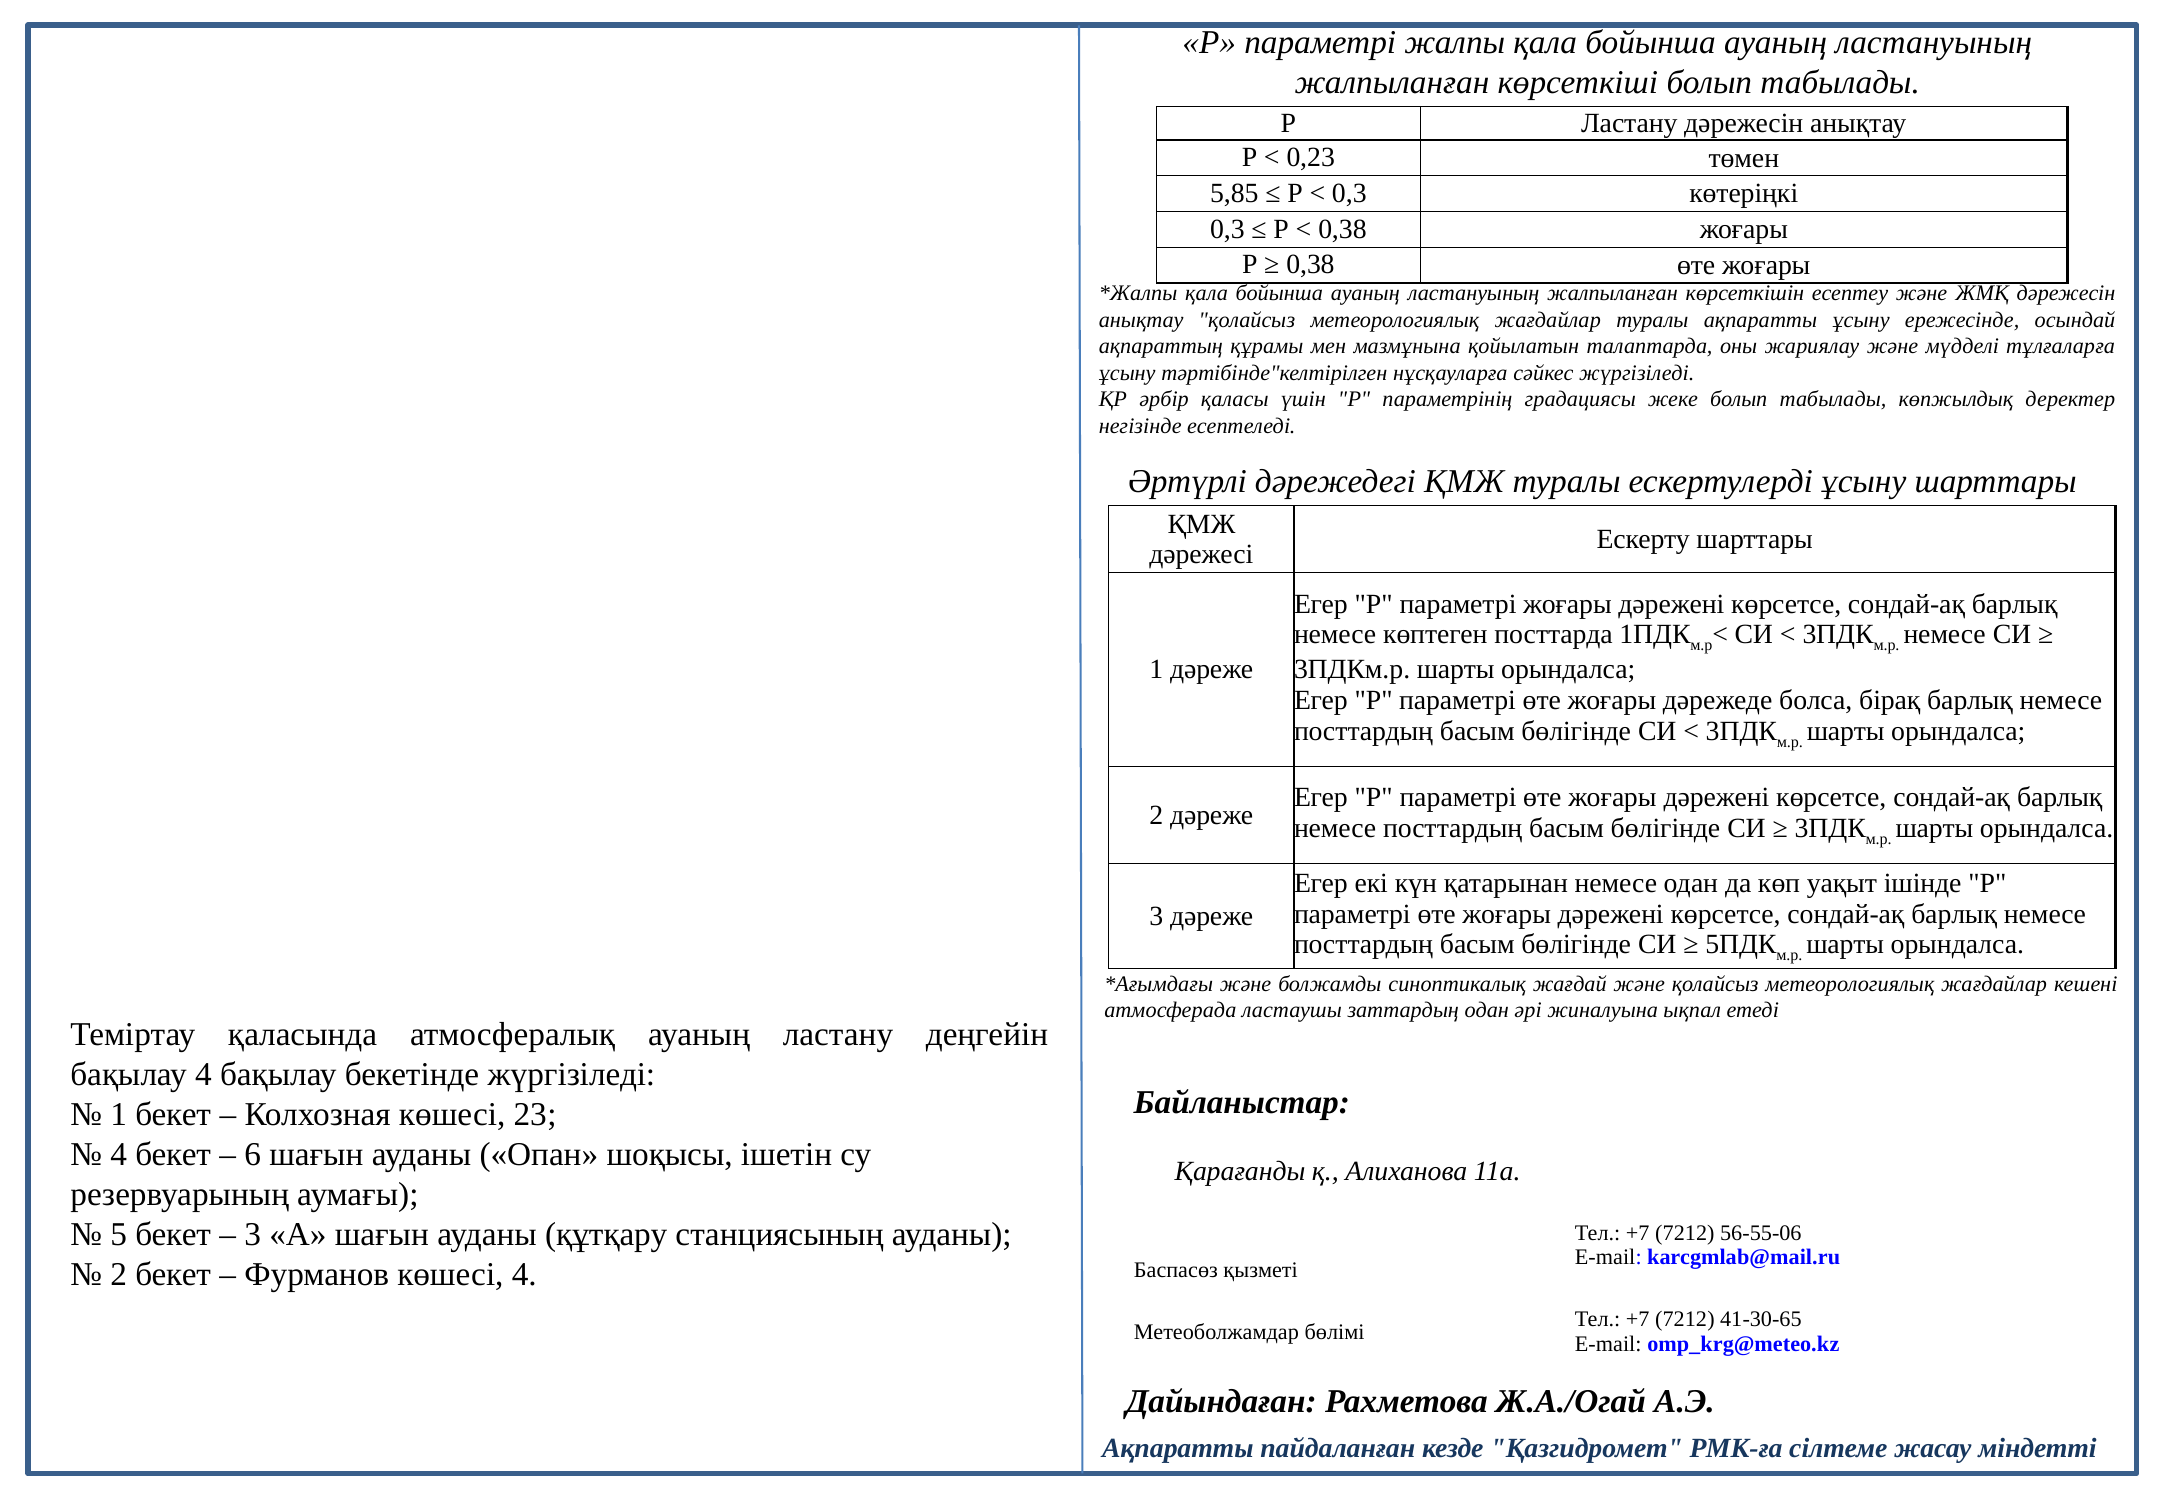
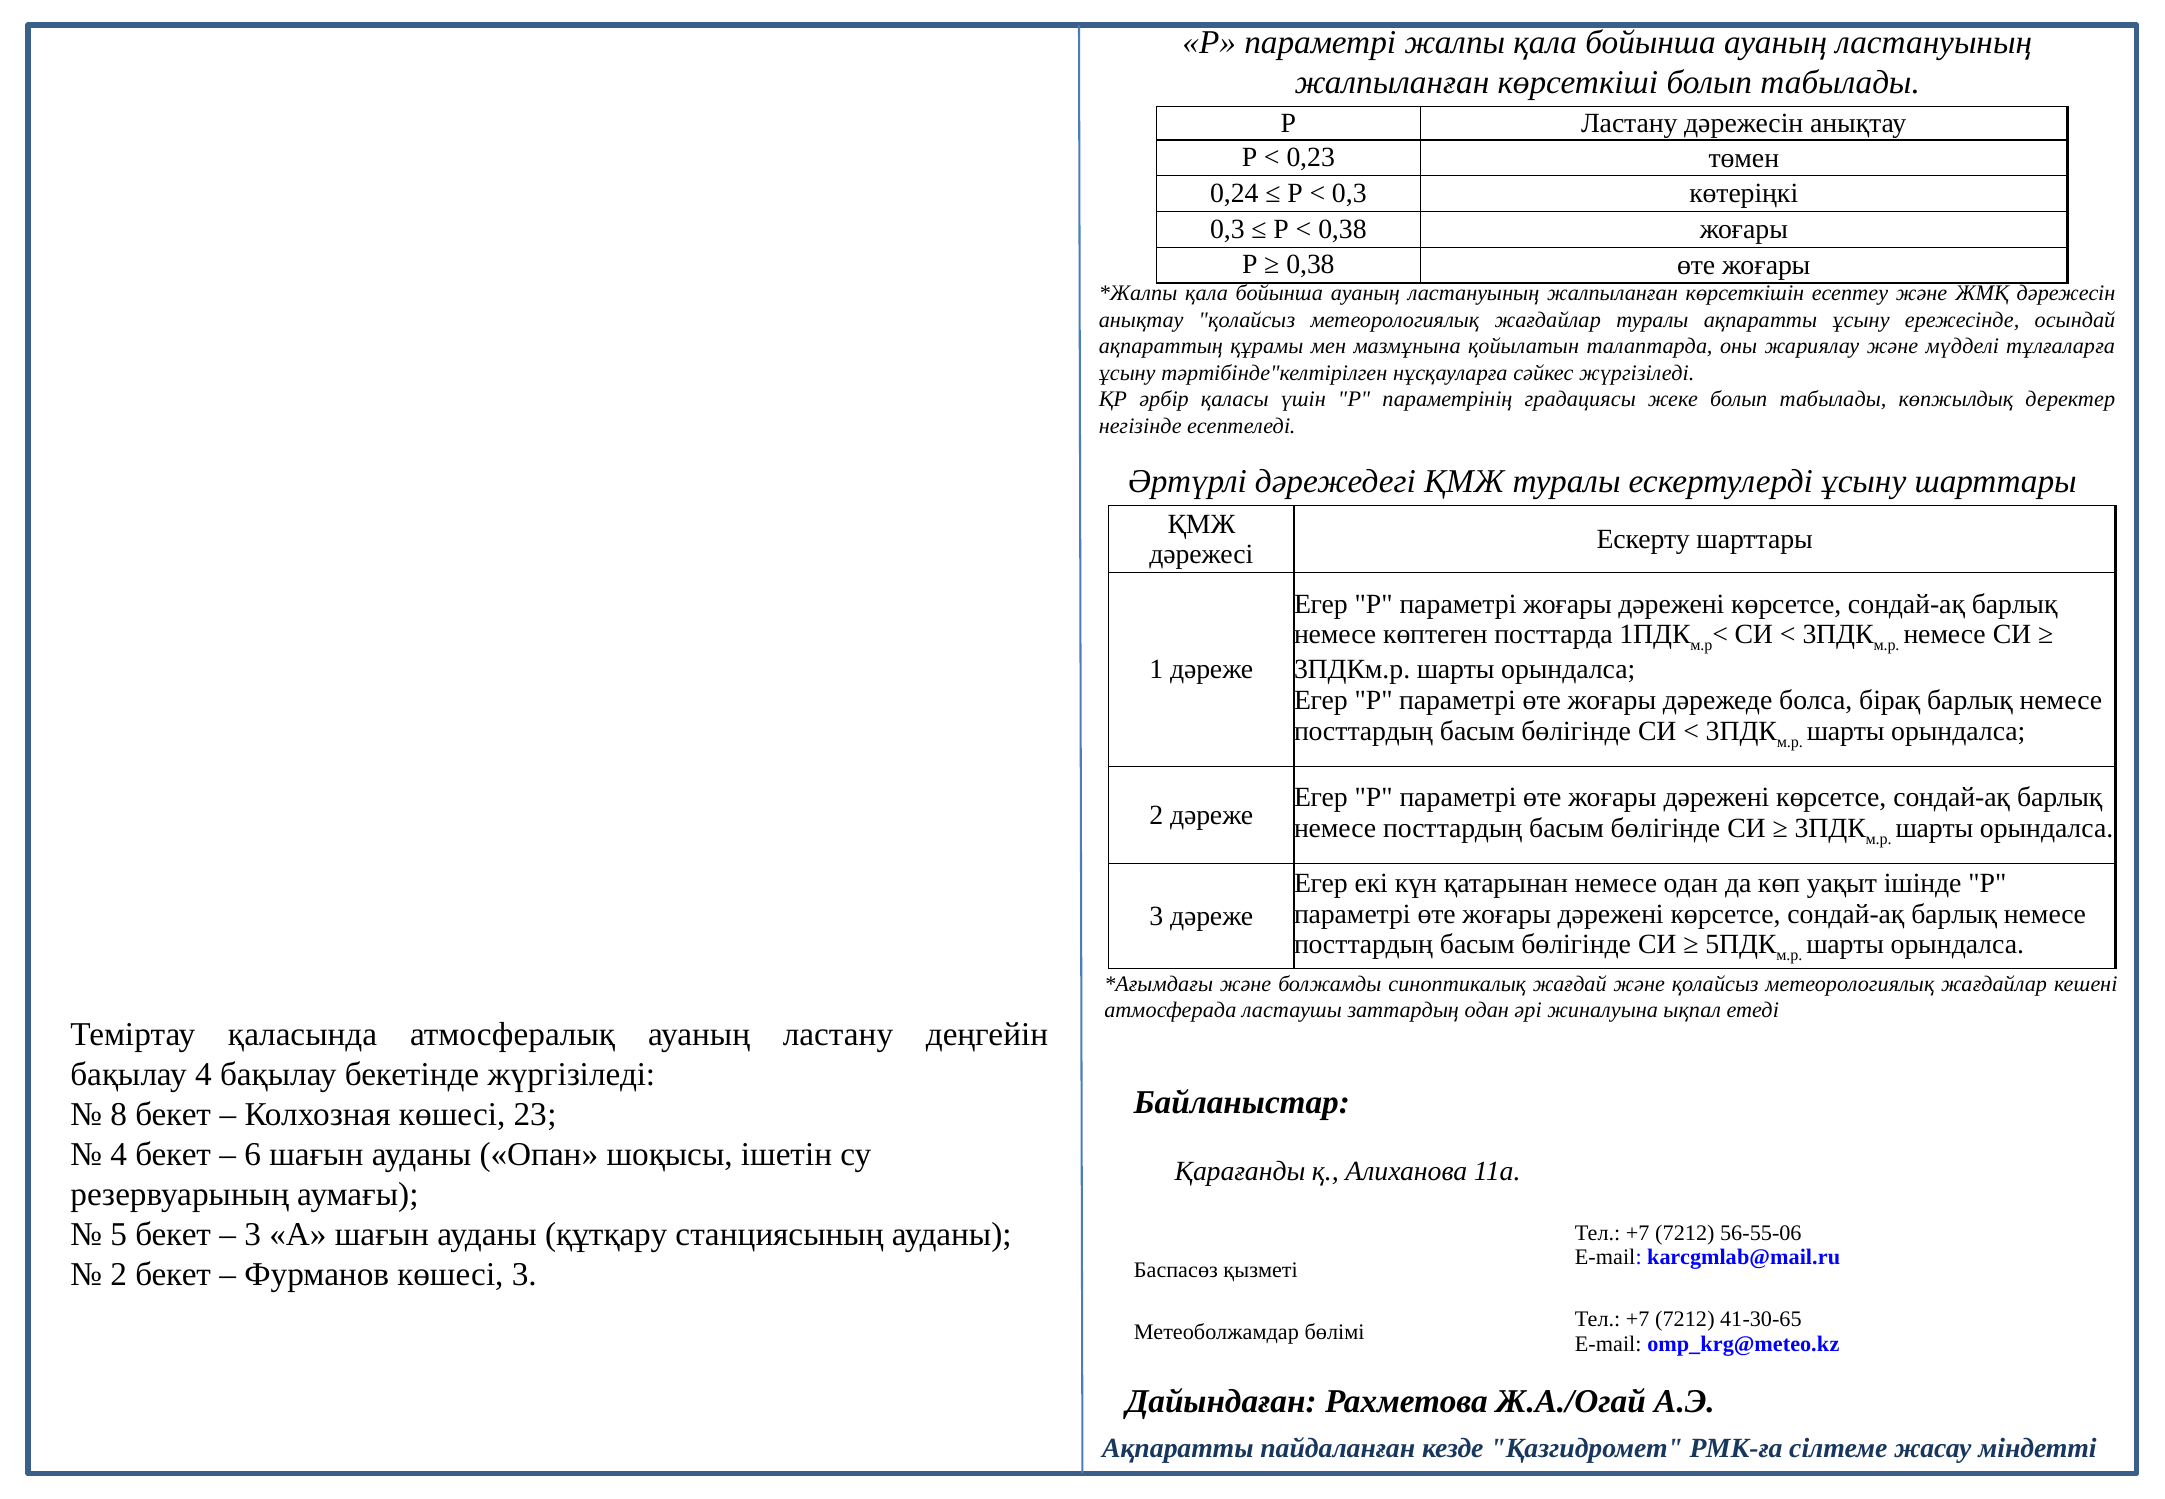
5,85: 5,85 -> 0,24 (1234, 193)
1: 1 -> 8 (119, 1115)
көшесі 4: 4 -> 3 (524, 1274)
